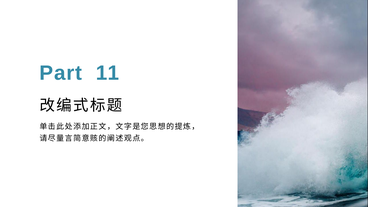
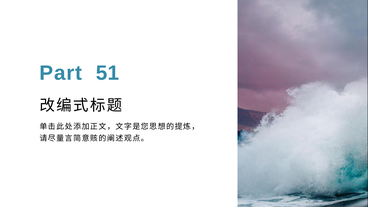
11: 11 -> 51 (108, 73)
